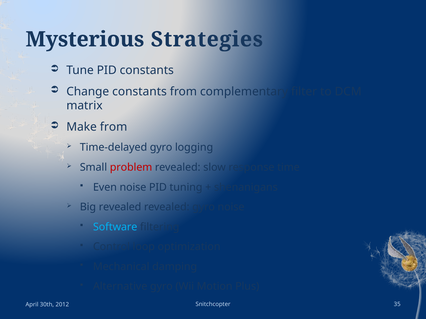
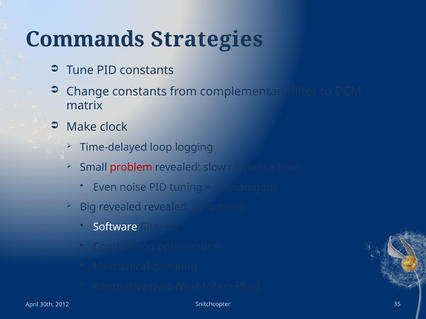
Mysterious: Mysterious -> Commands (85, 39)
Make from: from -> clock (114, 127)
Time-delayed gyro: gyro -> loop (161, 148)
Software colour: light blue -> white (115, 227)
